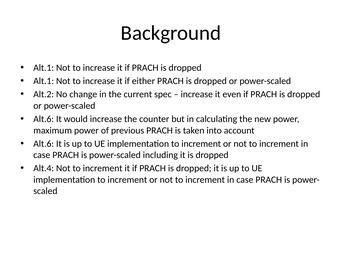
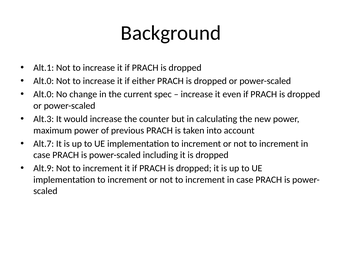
Alt.1: Alt.1 -> Alt.0 (44, 81)
Alt.2: Alt.2 -> Alt.0 (44, 95)
Alt.6: Alt.6 -> Alt.3 (44, 119)
Alt.6: Alt.6 -> Alt.7 (44, 144)
Alt.4: Alt.4 -> Alt.9 (44, 169)
